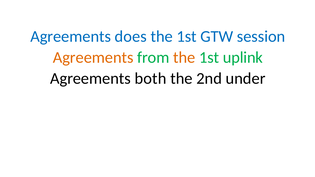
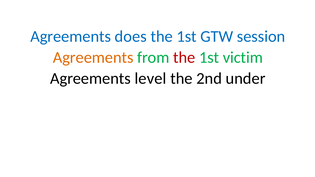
the colour: orange -> red (184, 57)
uplink: uplink -> victim (243, 57)
both: both -> level (150, 78)
